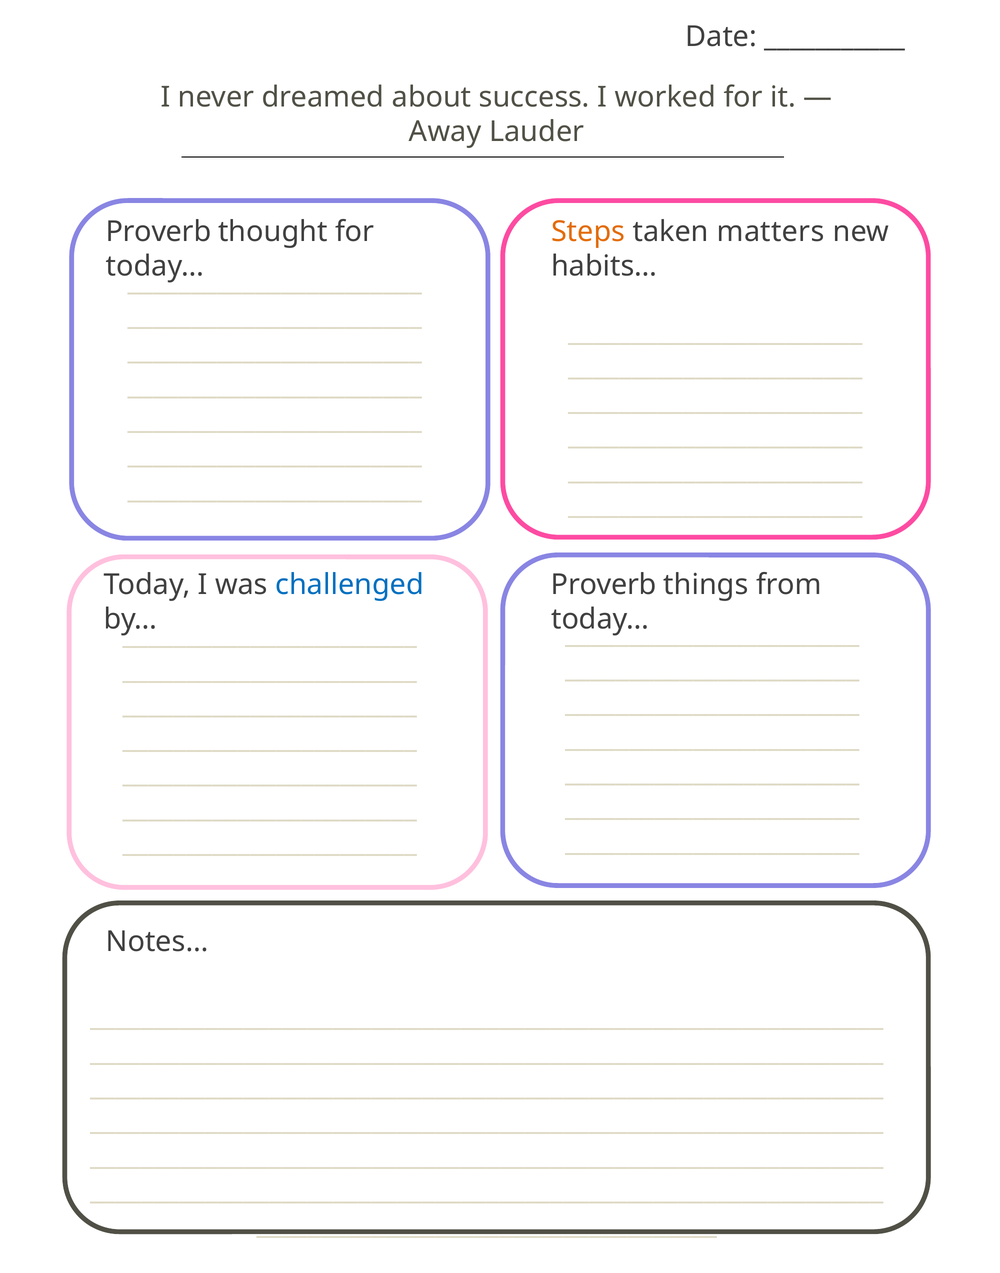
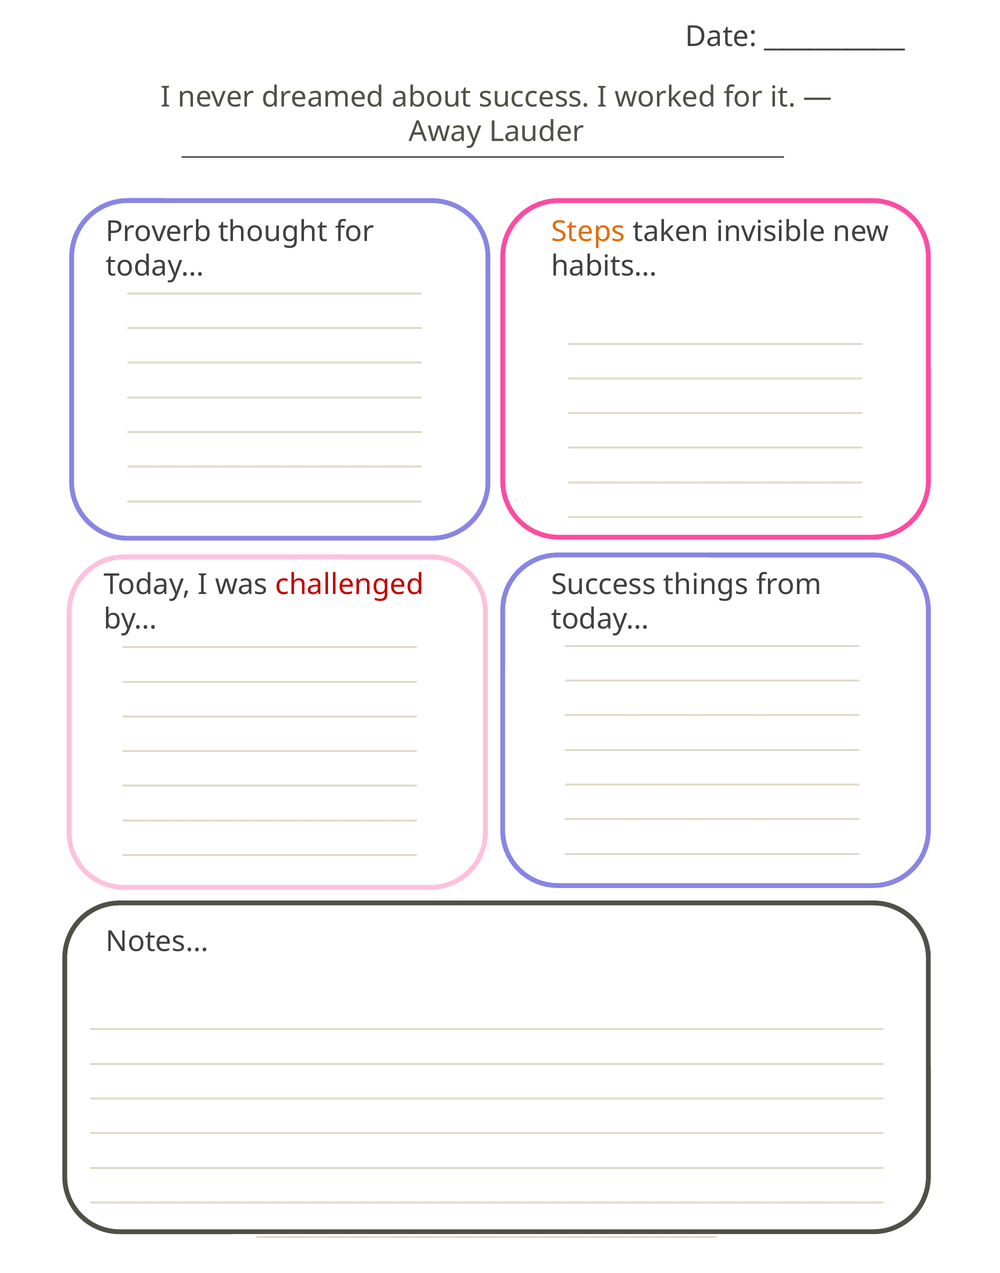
matters: matters -> invisible (771, 232)
challenged colour: blue -> red (350, 584)
Proverb: Proverb -> Success (604, 584)
